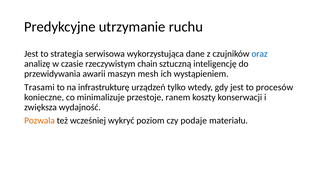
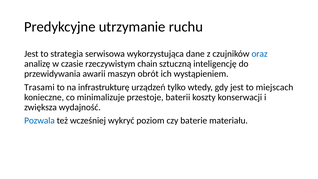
mesh: mesh -> obrót (148, 74)
procesów: procesów -> miejscach (275, 87)
ranem: ranem -> baterii (178, 97)
Pozwala colour: orange -> blue (40, 121)
podaje: podaje -> baterie (194, 121)
